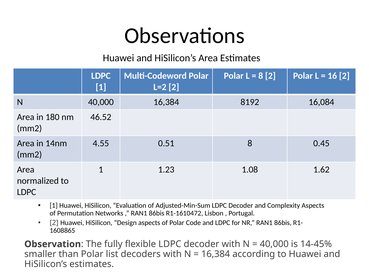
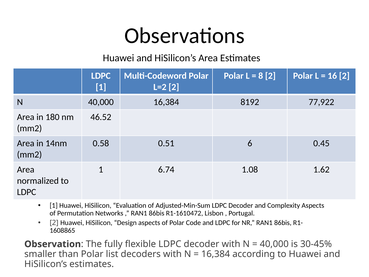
16,084: 16,084 -> 77,922 (321, 102)
4.55: 4.55 -> 0.58 (101, 143)
0.51 8: 8 -> 6 (250, 143)
1.23: 1.23 -> 6.74 (166, 169)
14-45%: 14-45% -> 30-45% (316, 244)
